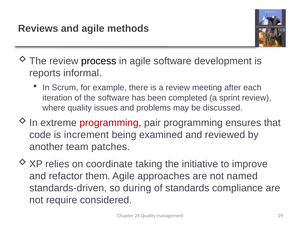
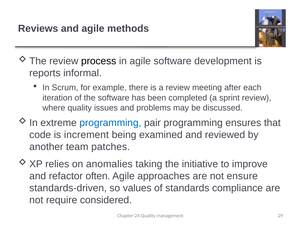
programming colour: red -> blue (110, 123)
coordinate: coordinate -> anomalies (109, 164)
them: them -> often (98, 176)
named: named -> ensure (242, 176)
during: during -> values (137, 188)
